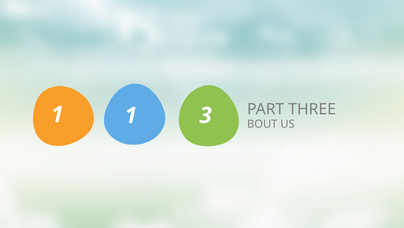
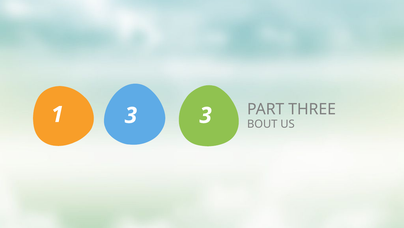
1 1: 1 -> 3 (131, 115)
